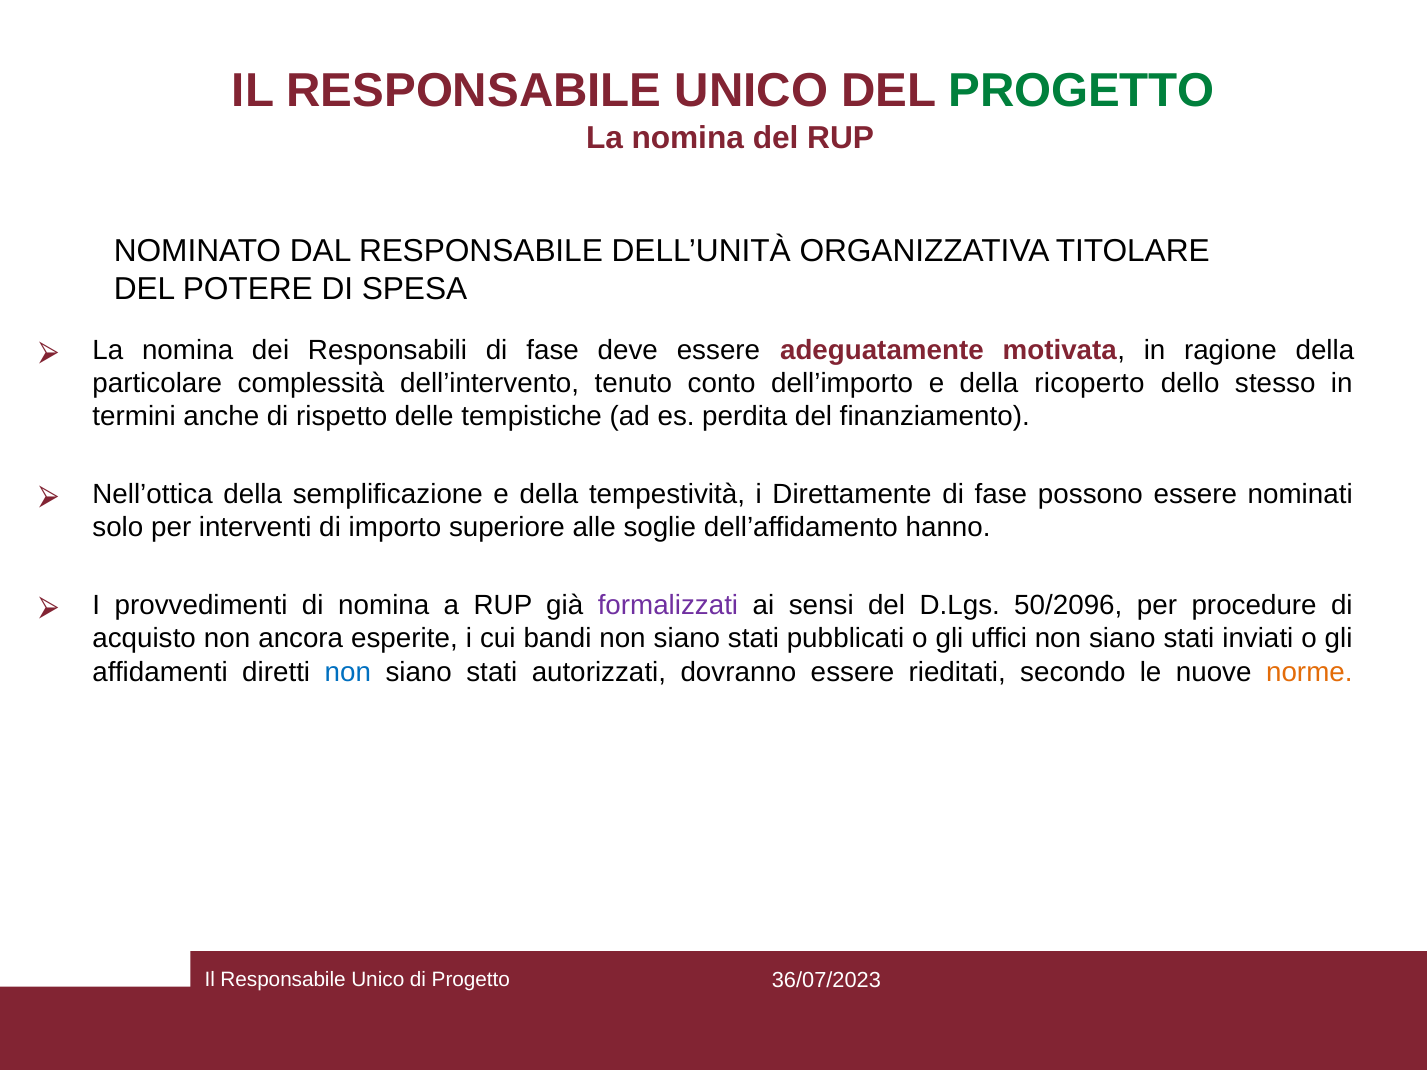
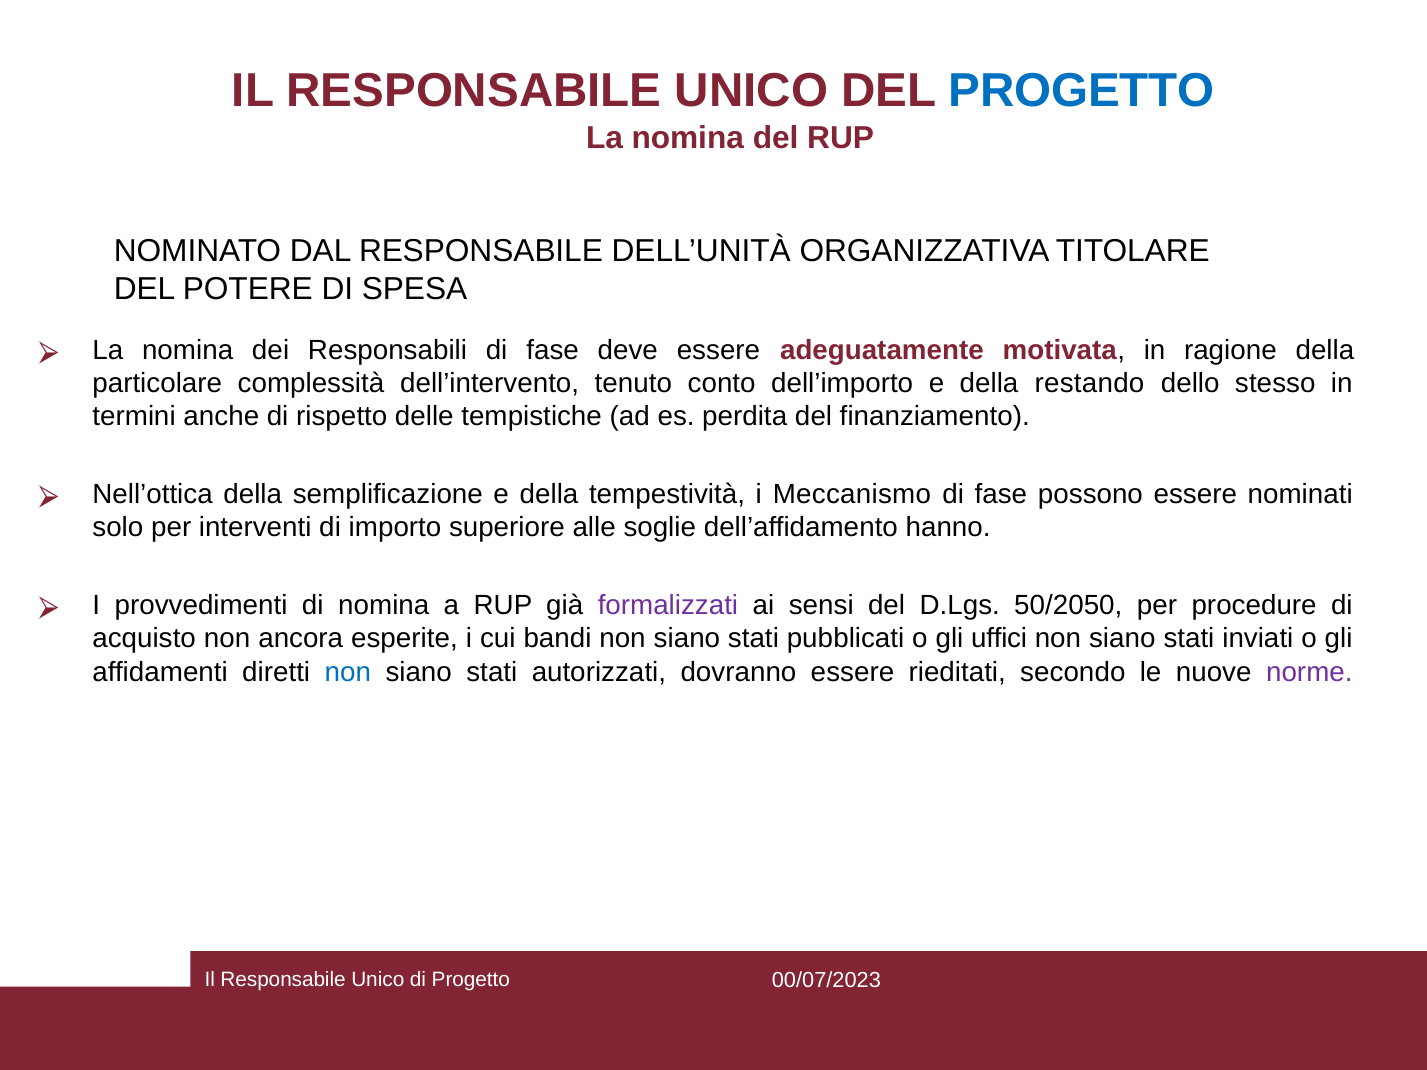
PROGETTO colour: green -> blue (1082, 91)
ricoperto: ricoperto -> restando (1089, 383)
Direttamente: Direttamente -> Meccanismo (852, 494)
50/2096: 50/2096 -> 50/2050 (1068, 605)
norme colour: orange -> purple (1309, 672)
36/07/2023: 36/07/2023 -> 00/07/2023 (826, 981)
